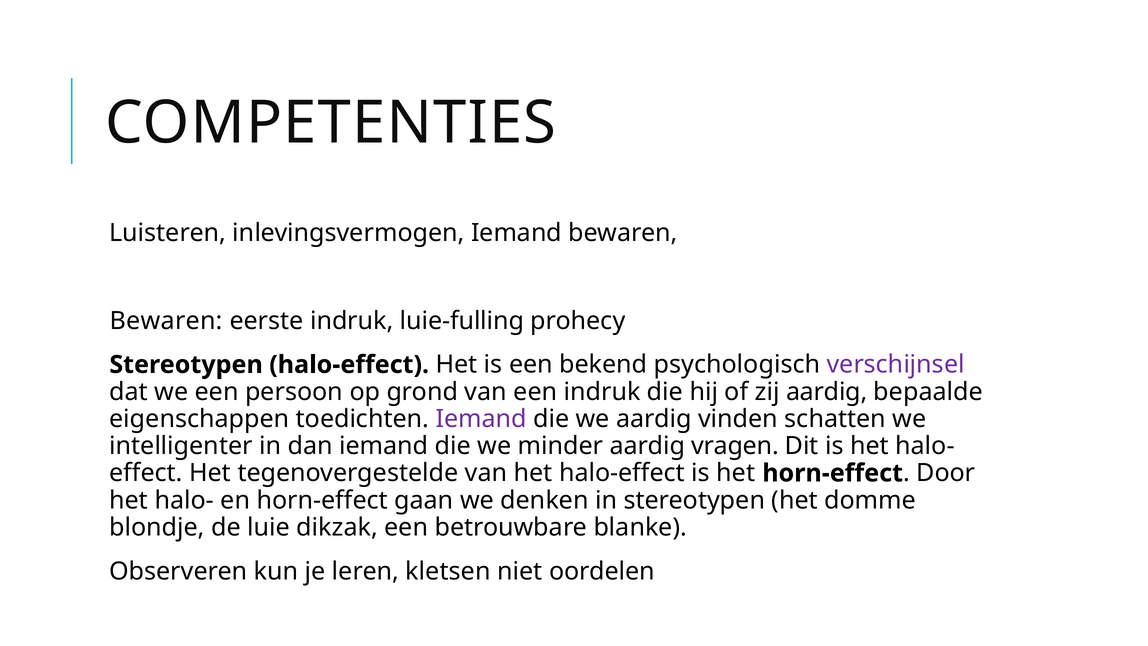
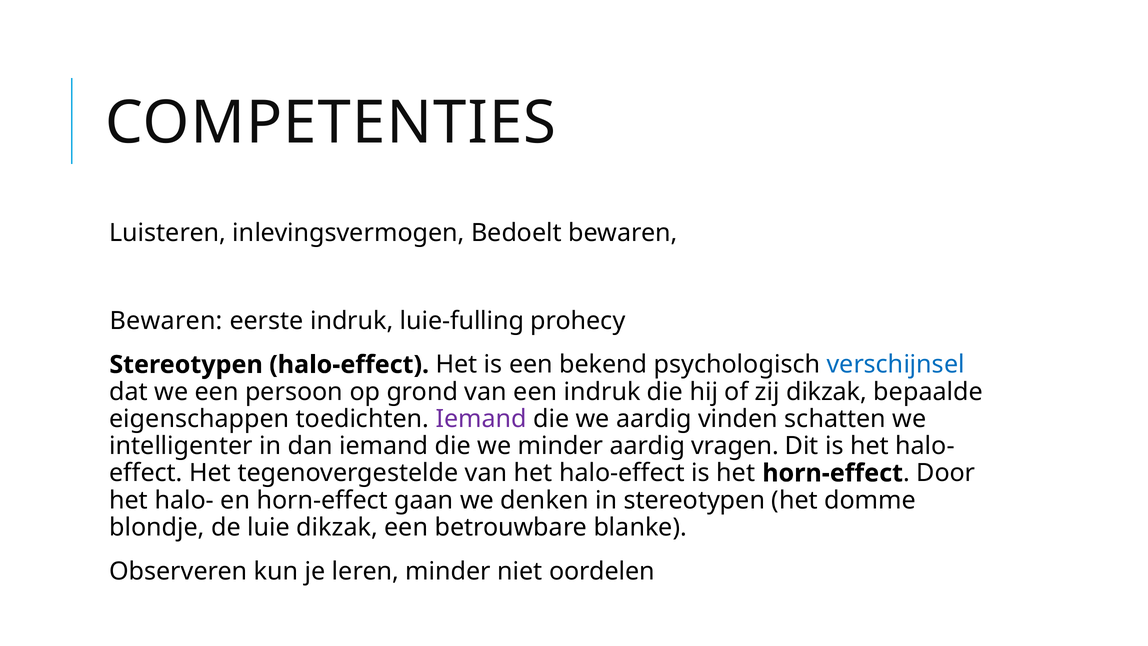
inlevingsvermogen Iemand: Iemand -> Bedoelt (516, 233)
verschijnsel colour: purple -> blue (896, 365)
zij aardig: aardig -> dikzak (827, 392)
leren kletsen: kletsen -> minder (448, 571)
